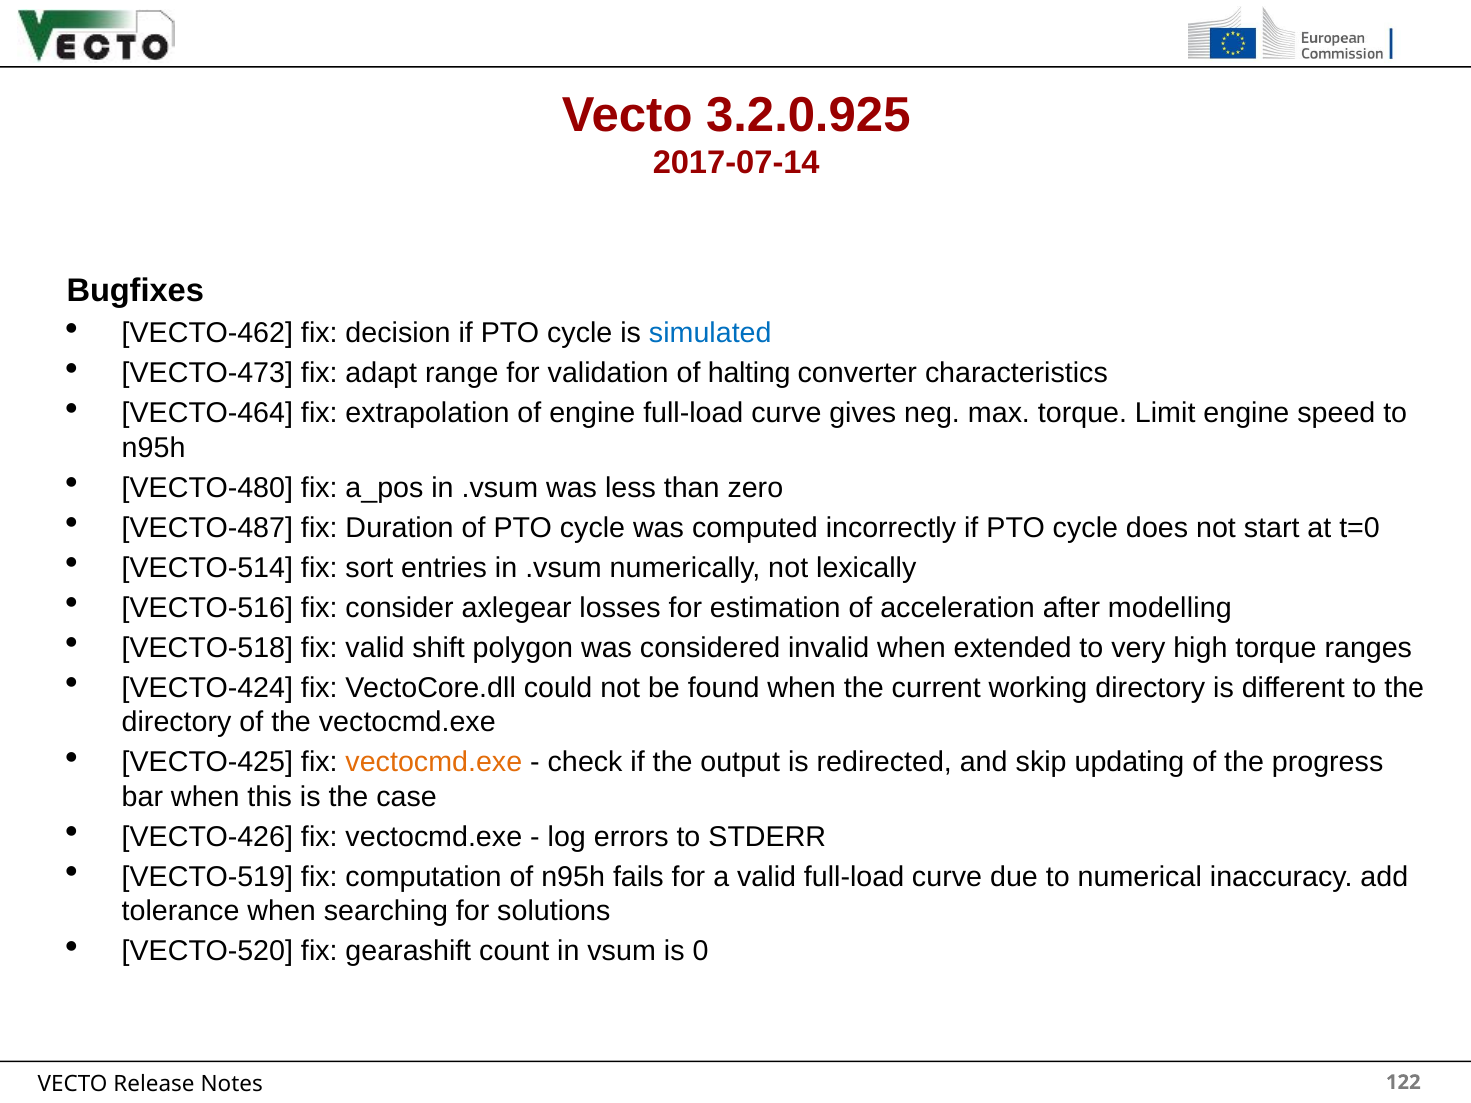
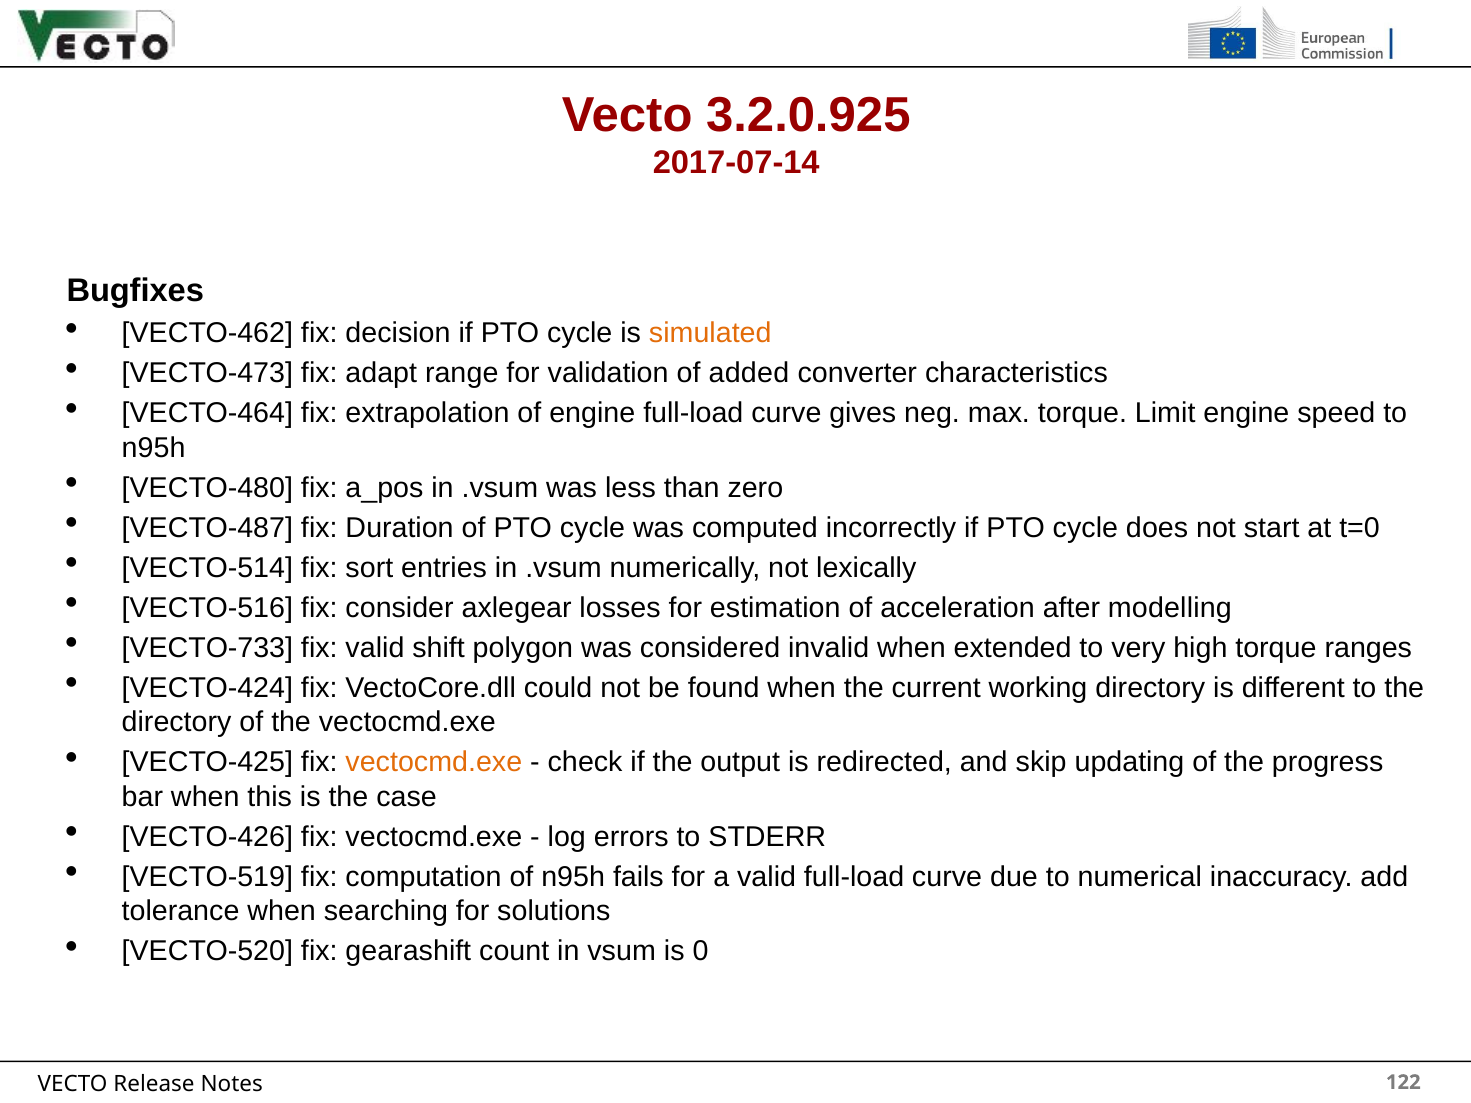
simulated colour: blue -> orange (710, 333)
halting: halting -> added (749, 373)
VECTO-518: VECTO-518 -> VECTO-733 (207, 648)
